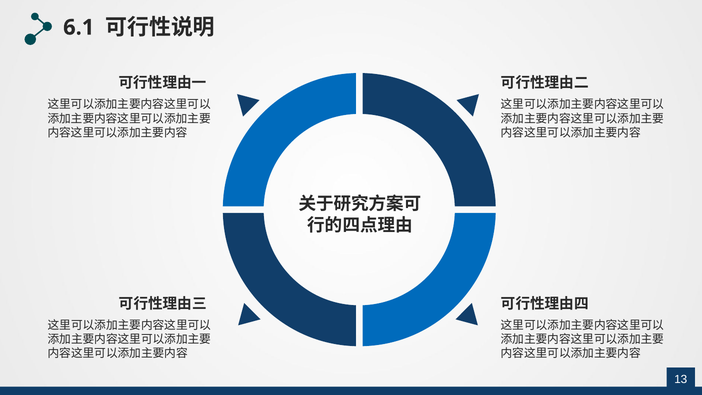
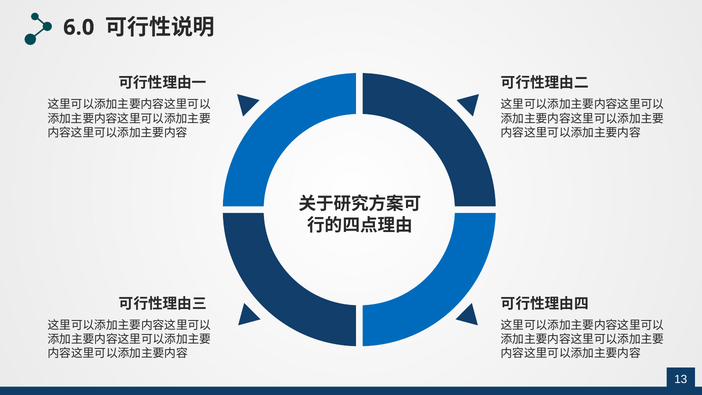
6.1: 6.1 -> 6.0 (79, 27)
